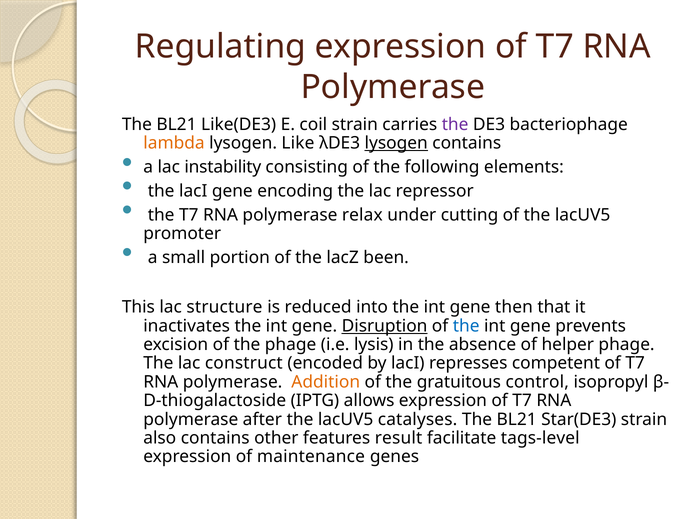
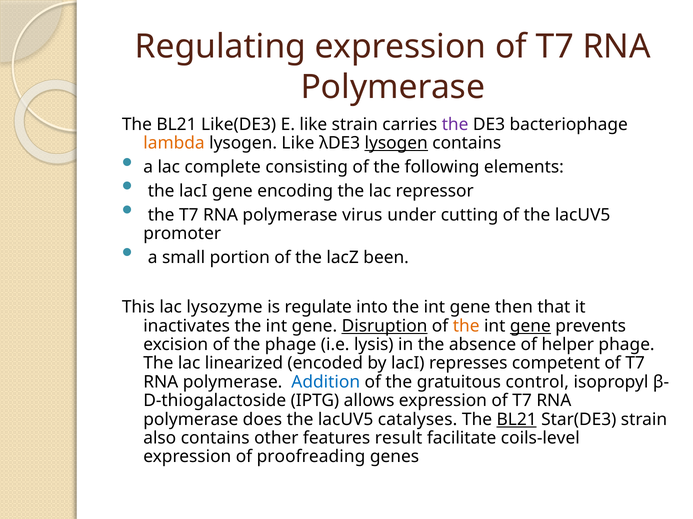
E coil: coil -> like (313, 125)
instability: instability -> complete (223, 167)
relax: relax -> virus (362, 215)
structure: structure -> lysozyme (225, 308)
reduced: reduced -> regulate (318, 308)
the colour: blue -> orange (466, 326)
gene underline: none -> present (530, 326)
construct: construct -> linearized (244, 364)
Addition colour: orange -> blue (326, 383)
after: after -> does (262, 420)
BL21 underline: none -> present (517, 420)
tags-level: tags-level -> coils-level (540, 439)
maintenance: maintenance -> proofreading (311, 457)
